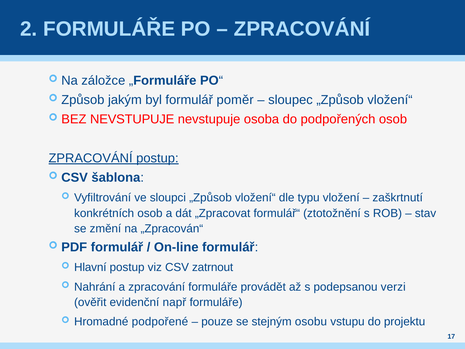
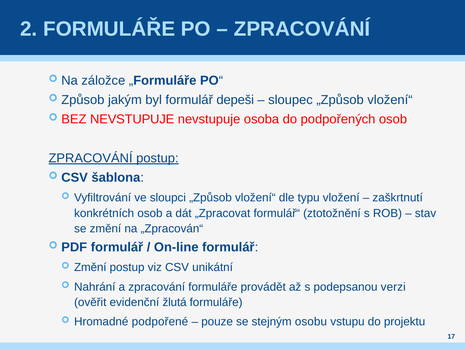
poměr: poměr -> depeši (235, 100)
Hlavní: Hlavní -> Změní (90, 267)
zatrnout: zatrnout -> unikátní (213, 267)
např: např -> žlutá (175, 302)
